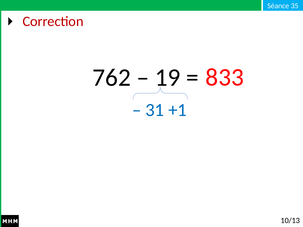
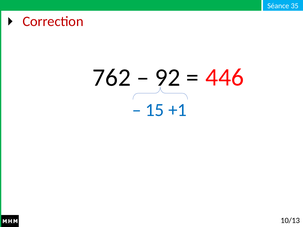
19: 19 -> 92 (168, 78)
833: 833 -> 446 (225, 77)
31: 31 -> 15 (155, 110)
